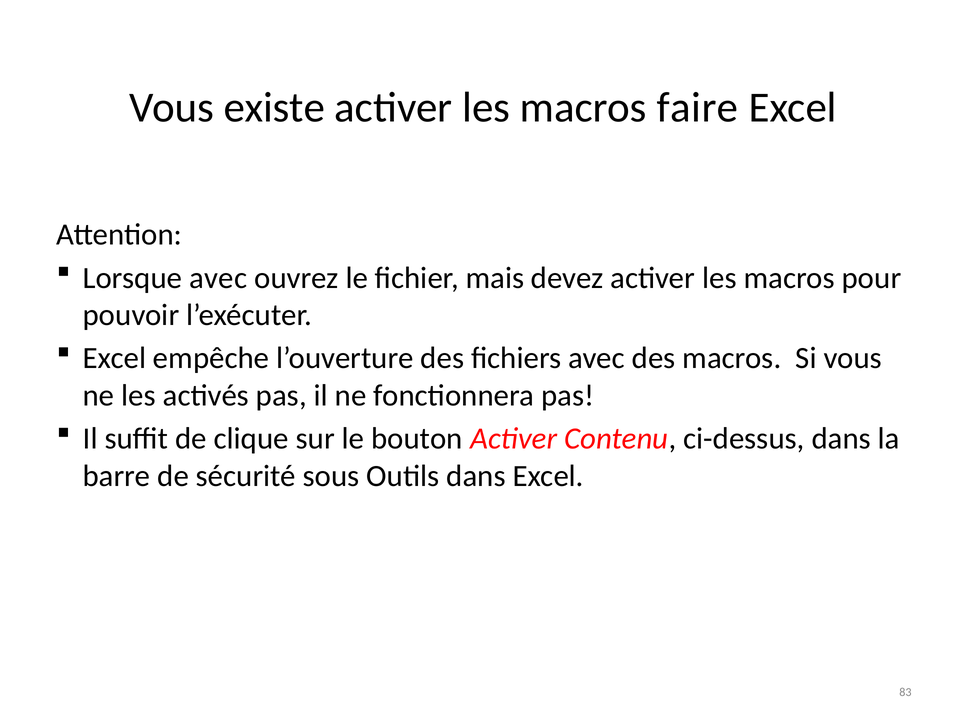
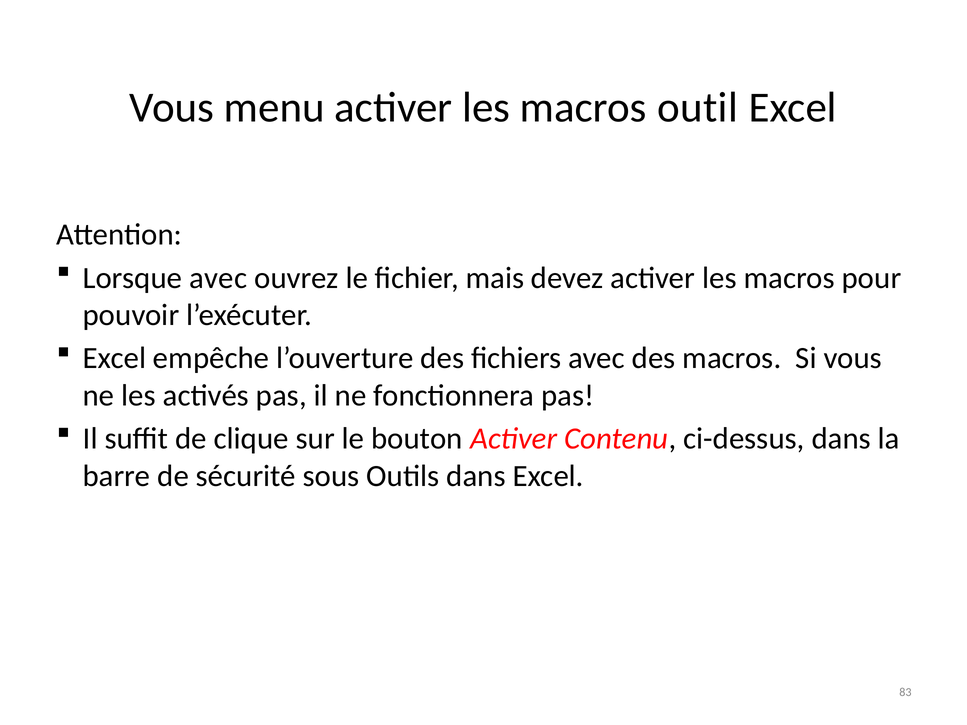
existe: existe -> menu (274, 107)
faire: faire -> outil (698, 107)
